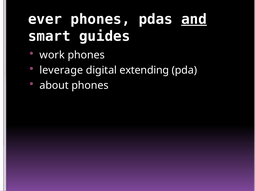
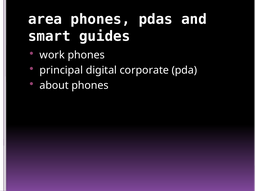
ever: ever -> area (45, 19)
and underline: present -> none (194, 19)
leverage: leverage -> principal (61, 70)
extending: extending -> corporate (144, 70)
